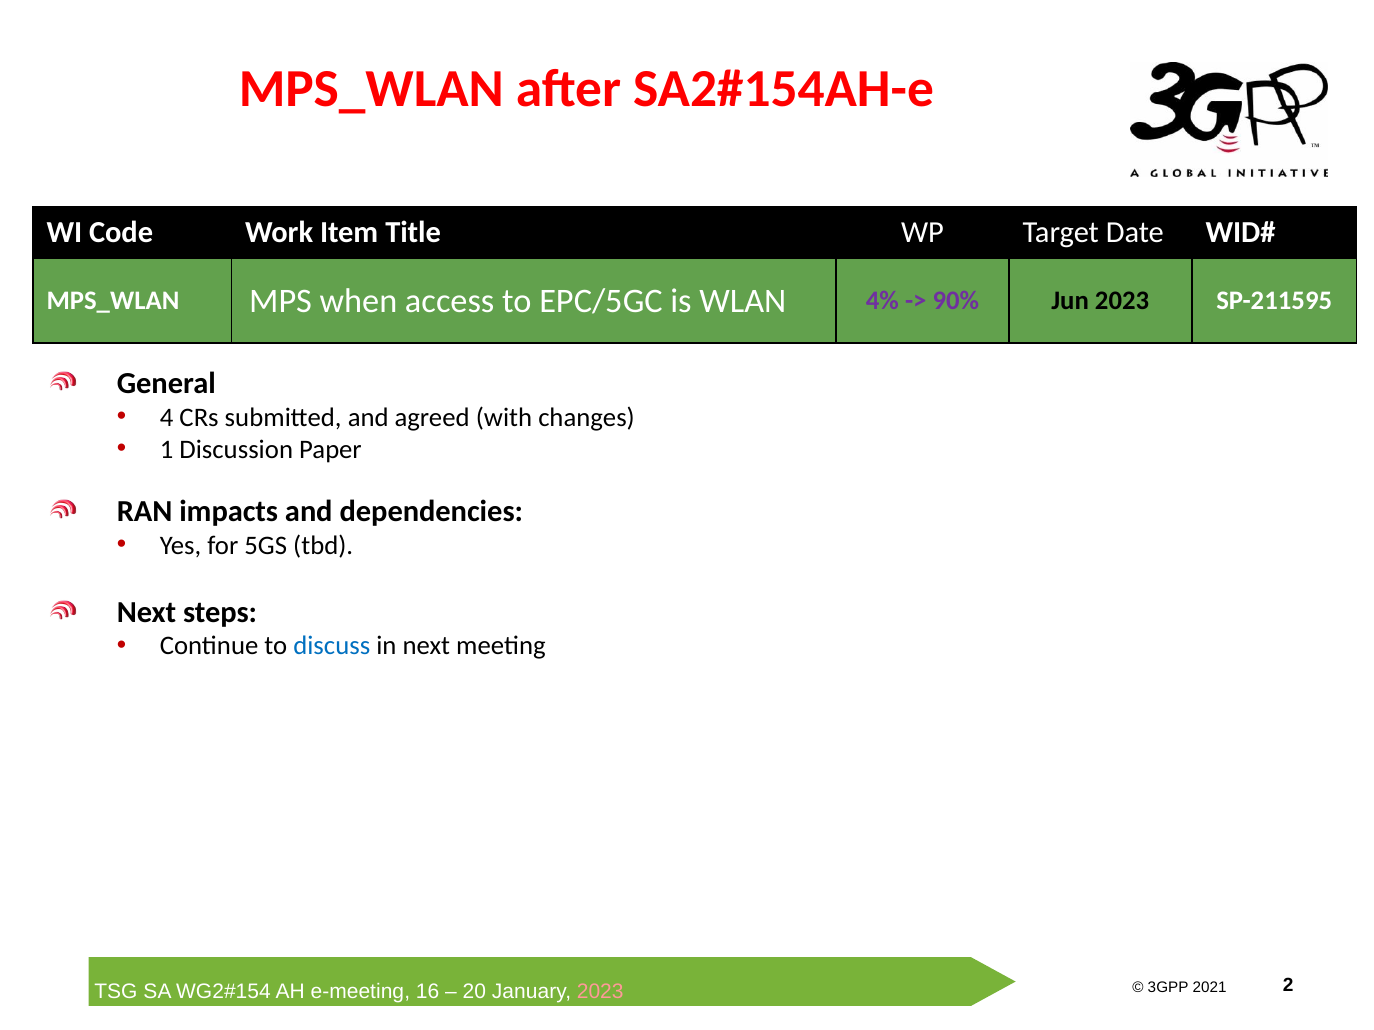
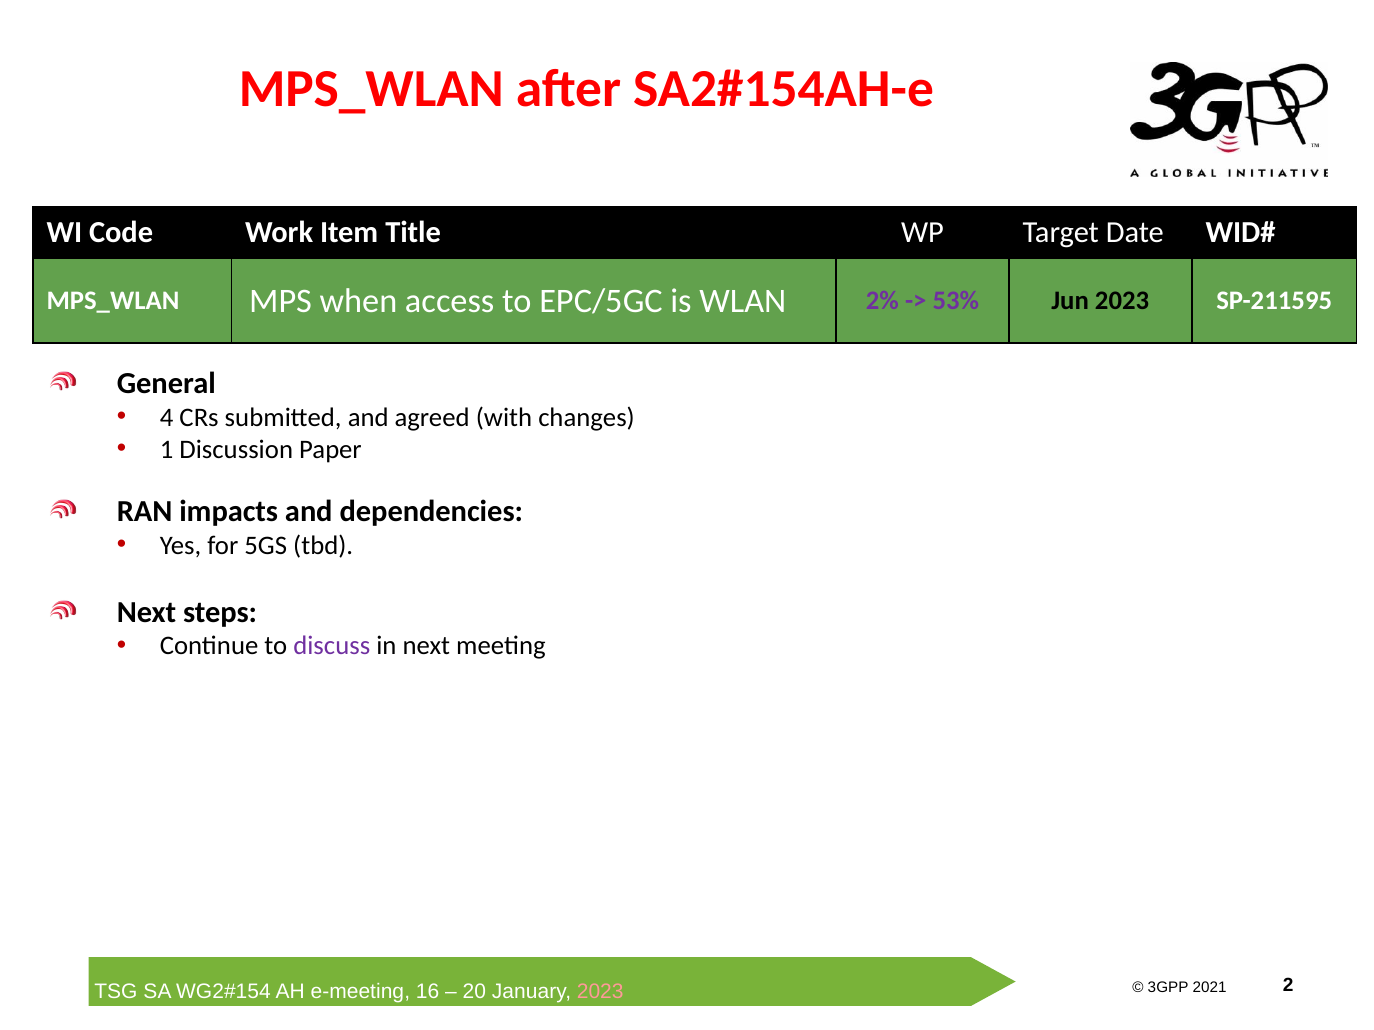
4%: 4% -> 2% (882, 301)
90%: 90% -> 53% (956, 301)
discuss colour: blue -> purple (332, 646)
